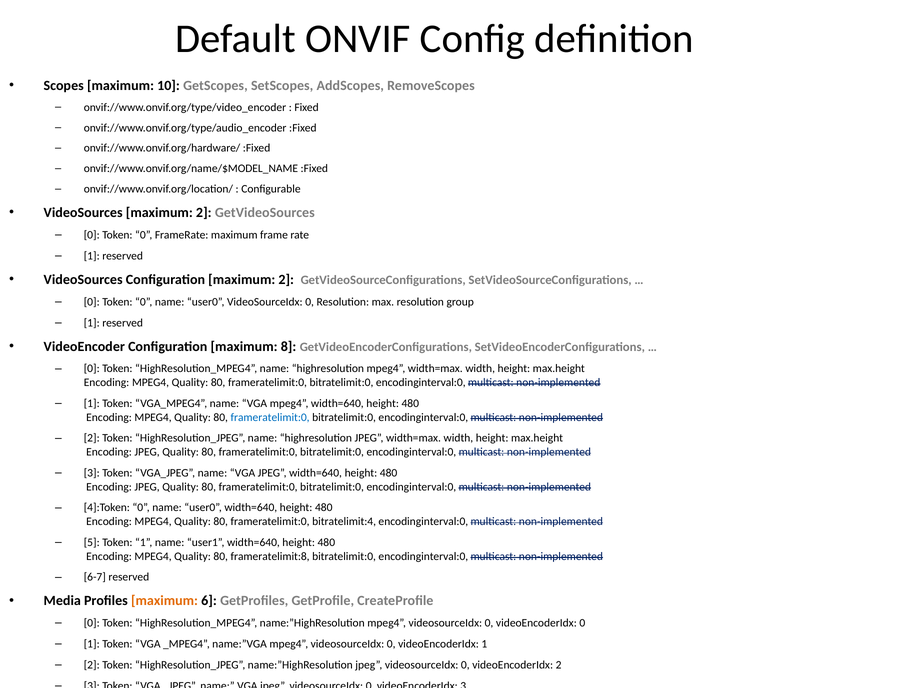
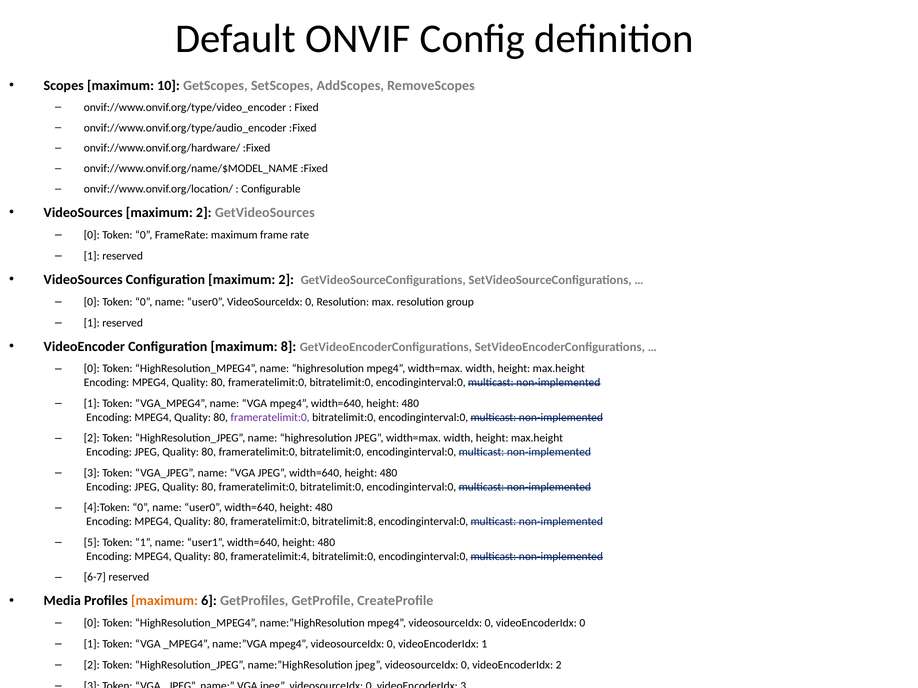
frameratelimit:0 colour: blue -> purple (270, 418)
bitratelimit:4: bitratelimit:4 -> bitratelimit:8 (344, 522)
frameratelimit:8: frameratelimit:8 -> frameratelimit:4 (270, 557)
